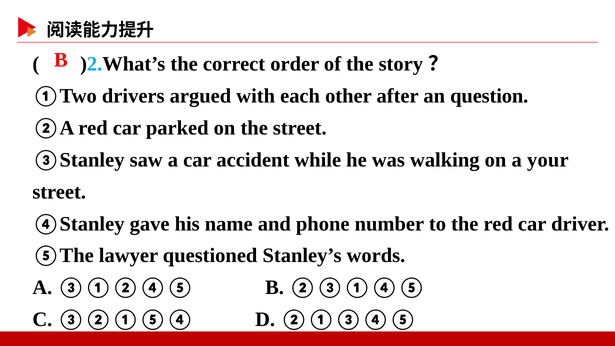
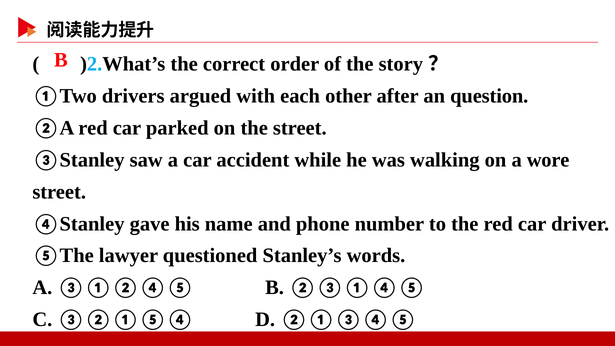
your: your -> wore (548, 160)
